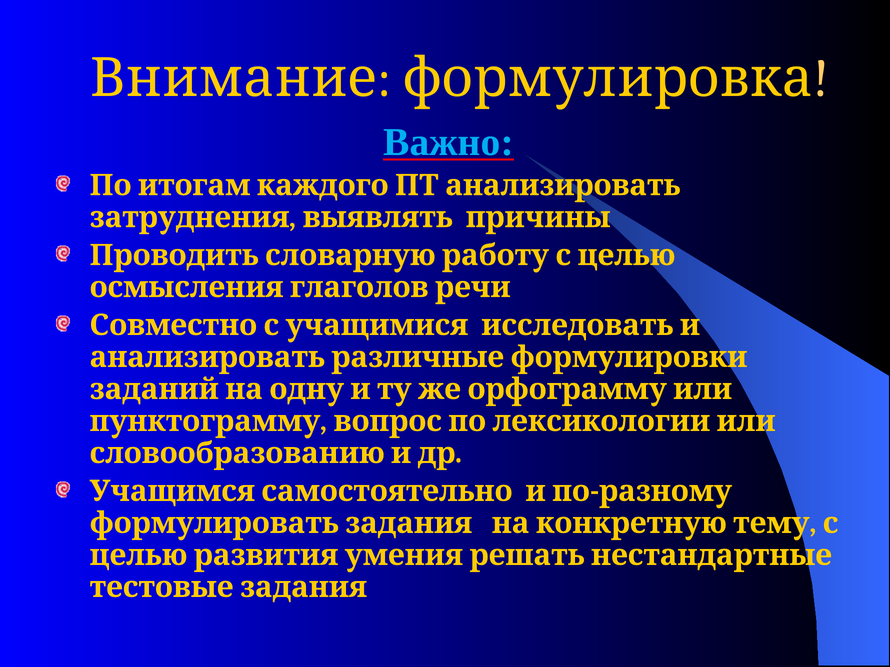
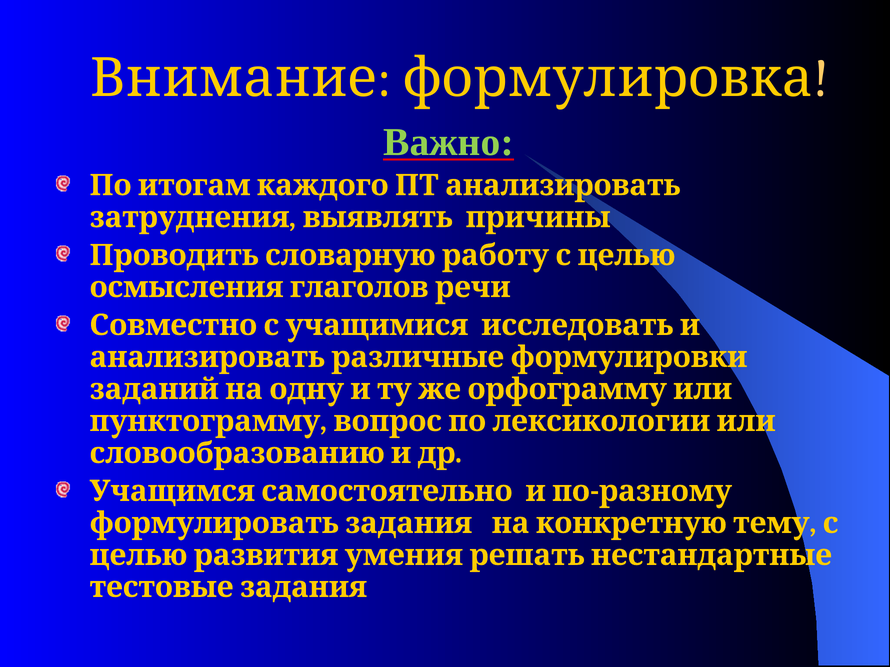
Важно colour: light blue -> light green (448, 142)
